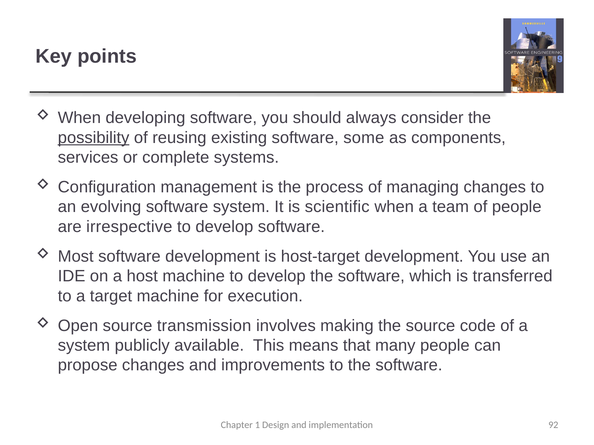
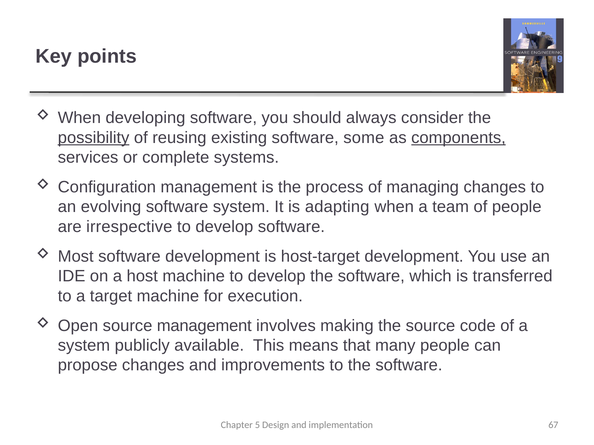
components underline: none -> present (459, 138)
scientific: scientific -> adapting (337, 207)
source transmission: transmission -> management (204, 326)
1: 1 -> 5 (257, 425)
92: 92 -> 67 (553, 425)
